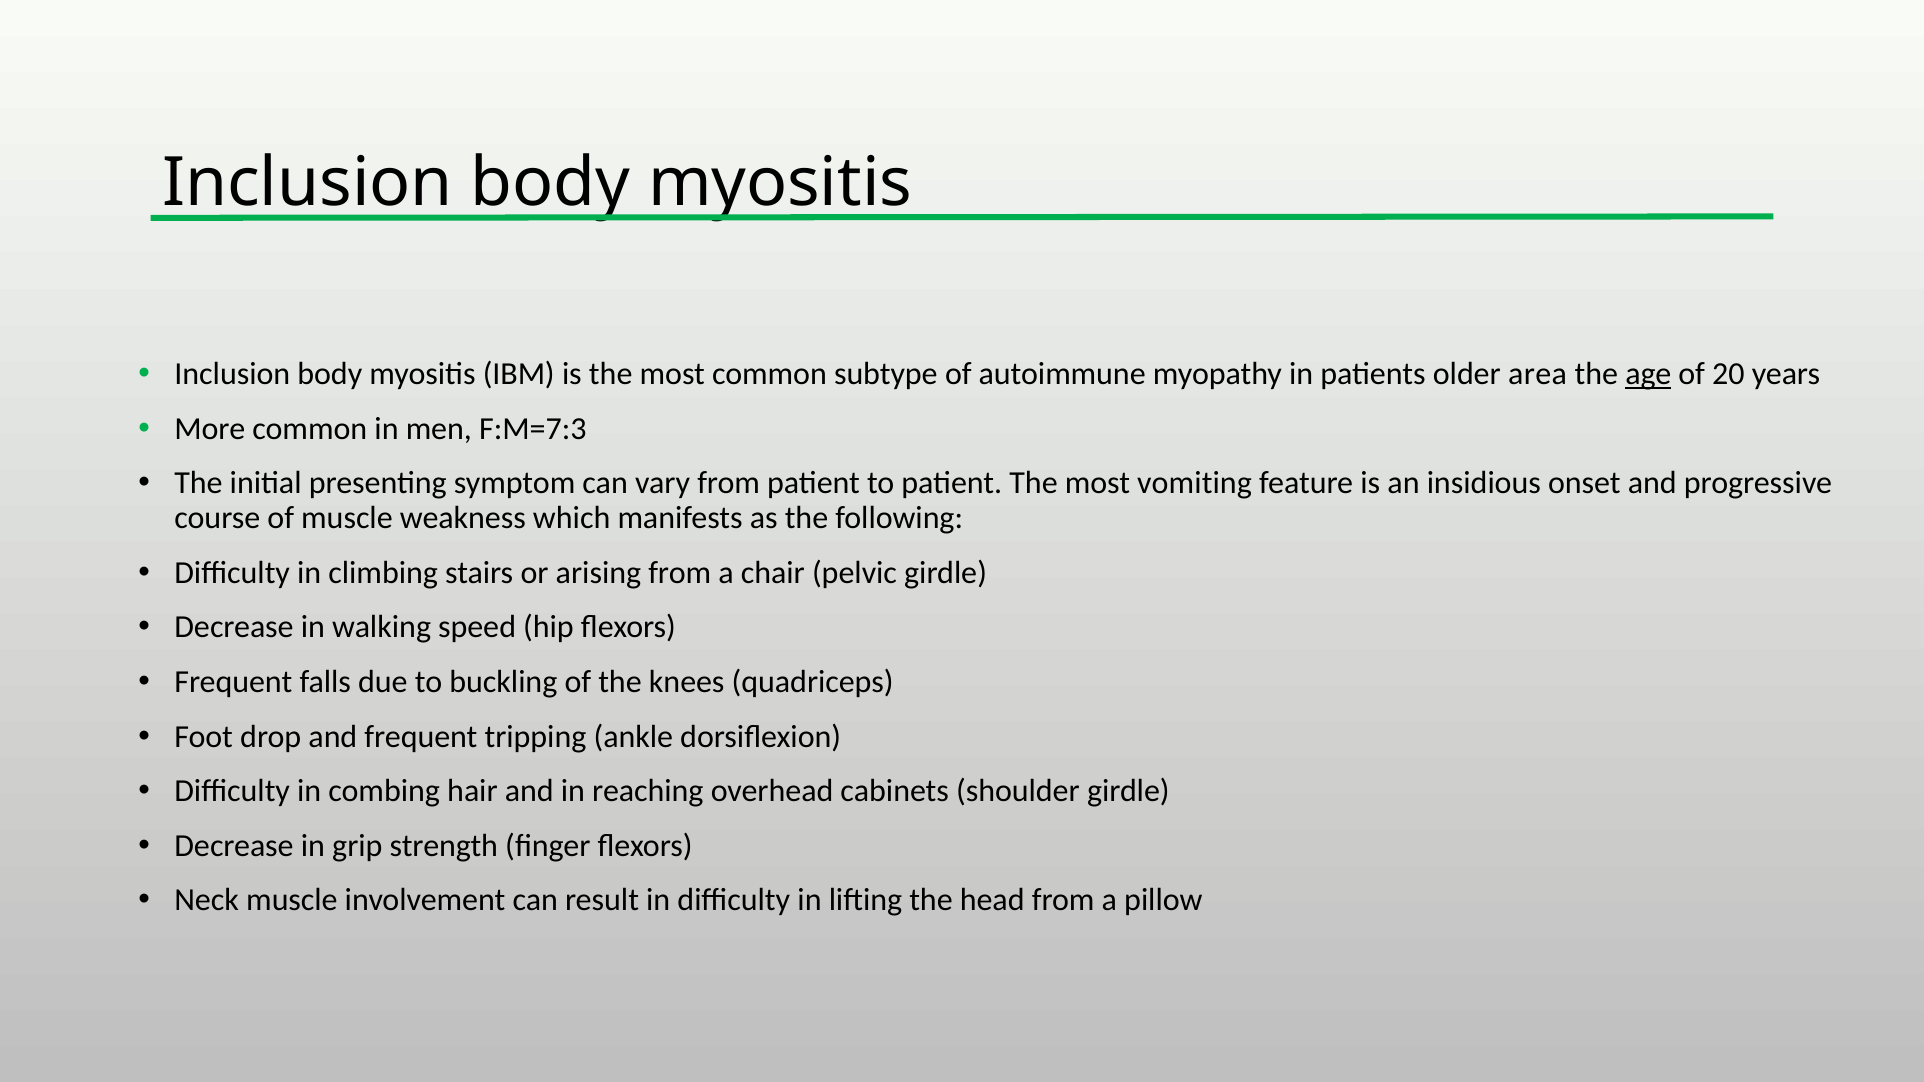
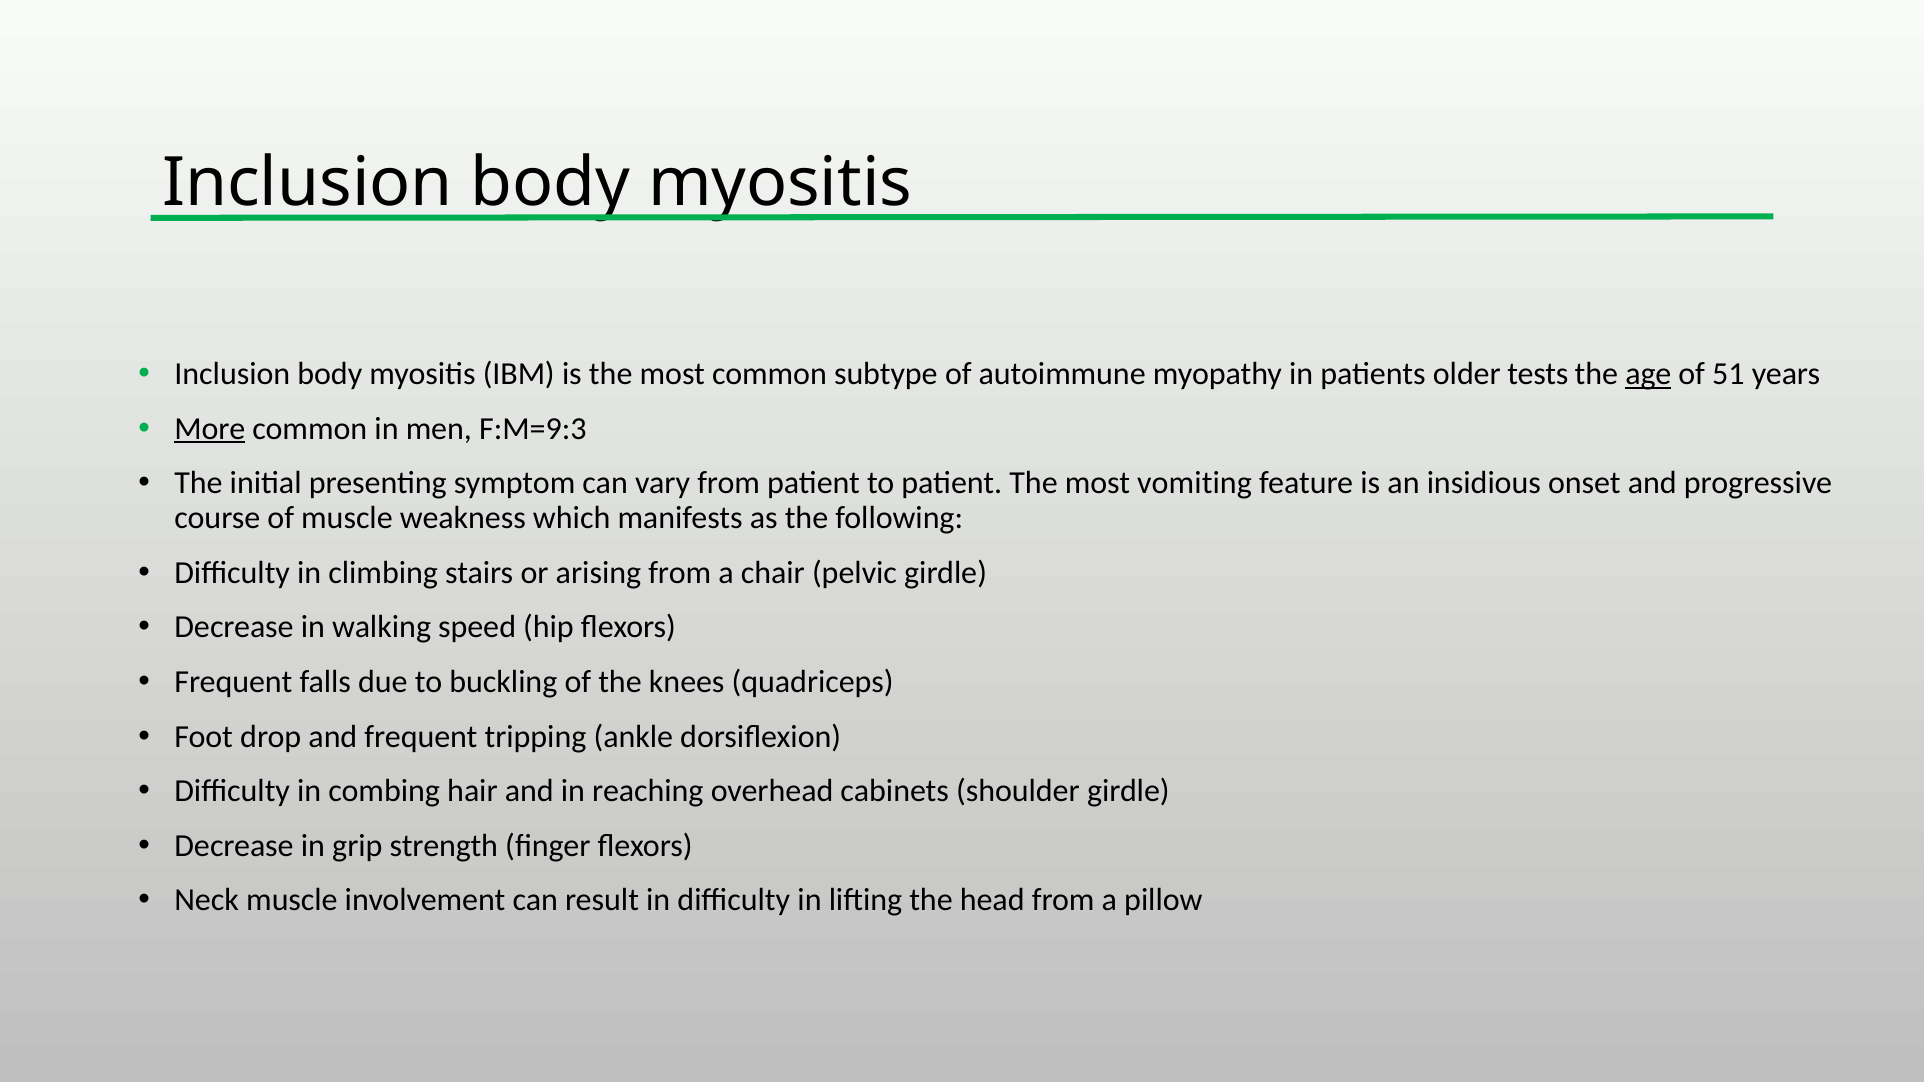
area: area -> tests (1538, 374)
20: 20 -> 51 (1728, 374)
More underline: none -> present (210, 429)
F:M=7:3: F:M=7:3 -> F:M=9:3 (533, 429)
